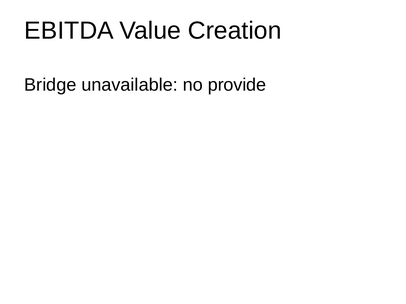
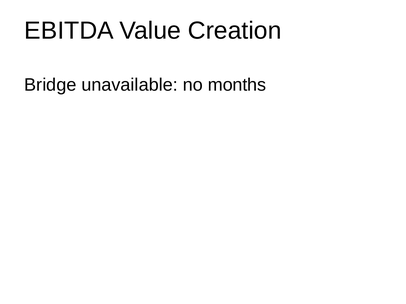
provide: provide -> months (237, 85)
